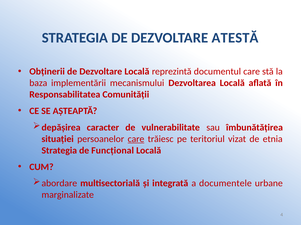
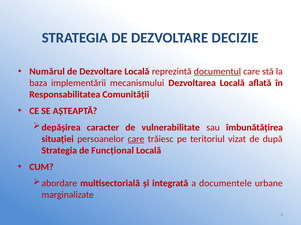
ATESTĂ: ATESTĂ -> DECIZIE (235, 38)
Obținerii: Obținerii -> Numărul (47, 72)
documentul underline: none -> present (217, 72)
etnia: etnia -> după (273, 139)
